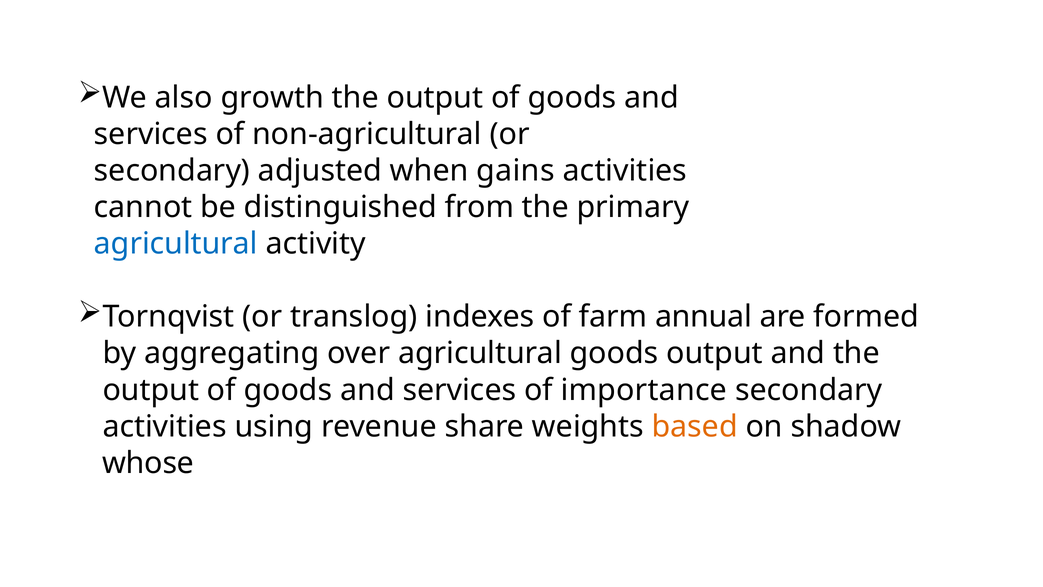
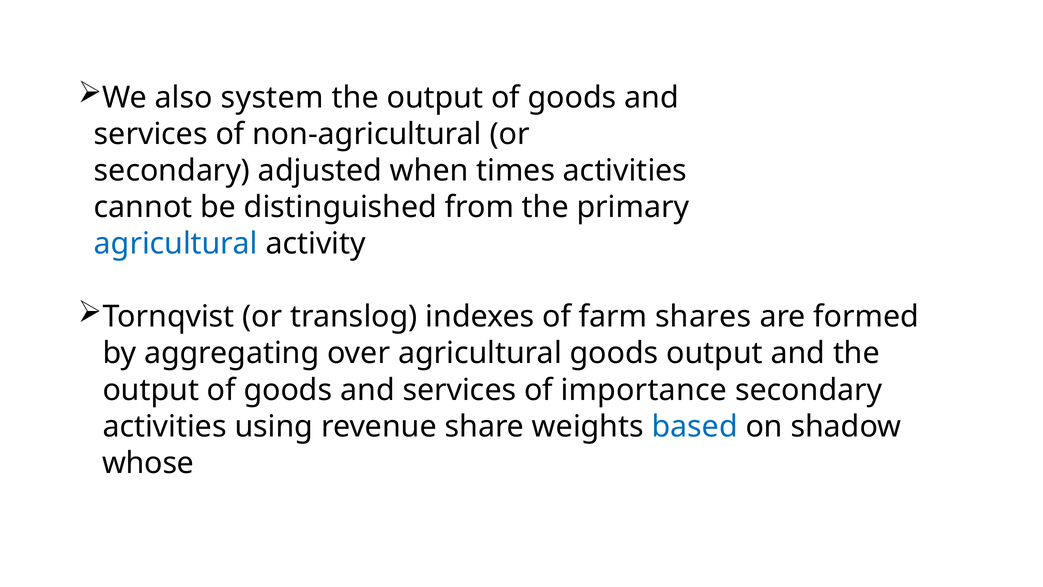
growth: growth -> system (272, 98)
gains: gains -> times (516, 171)
annual: annual -> shares (703, 317)
based colour: orange -> blue (695, 426)
